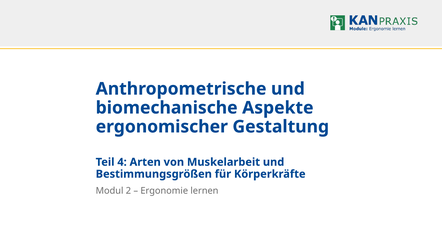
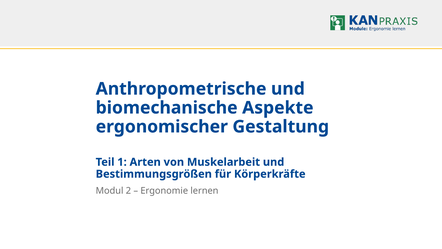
4: 4 -> 1 (122, 162)
